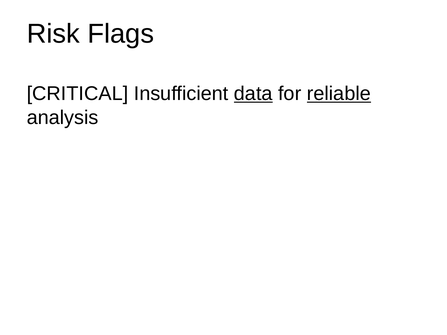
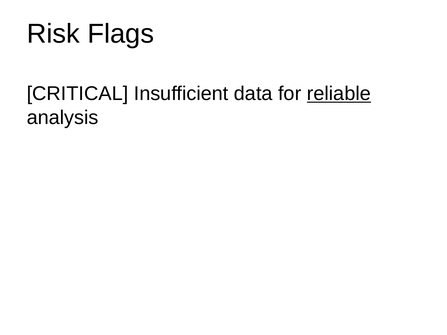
data underline: present -> none (253, 94)
